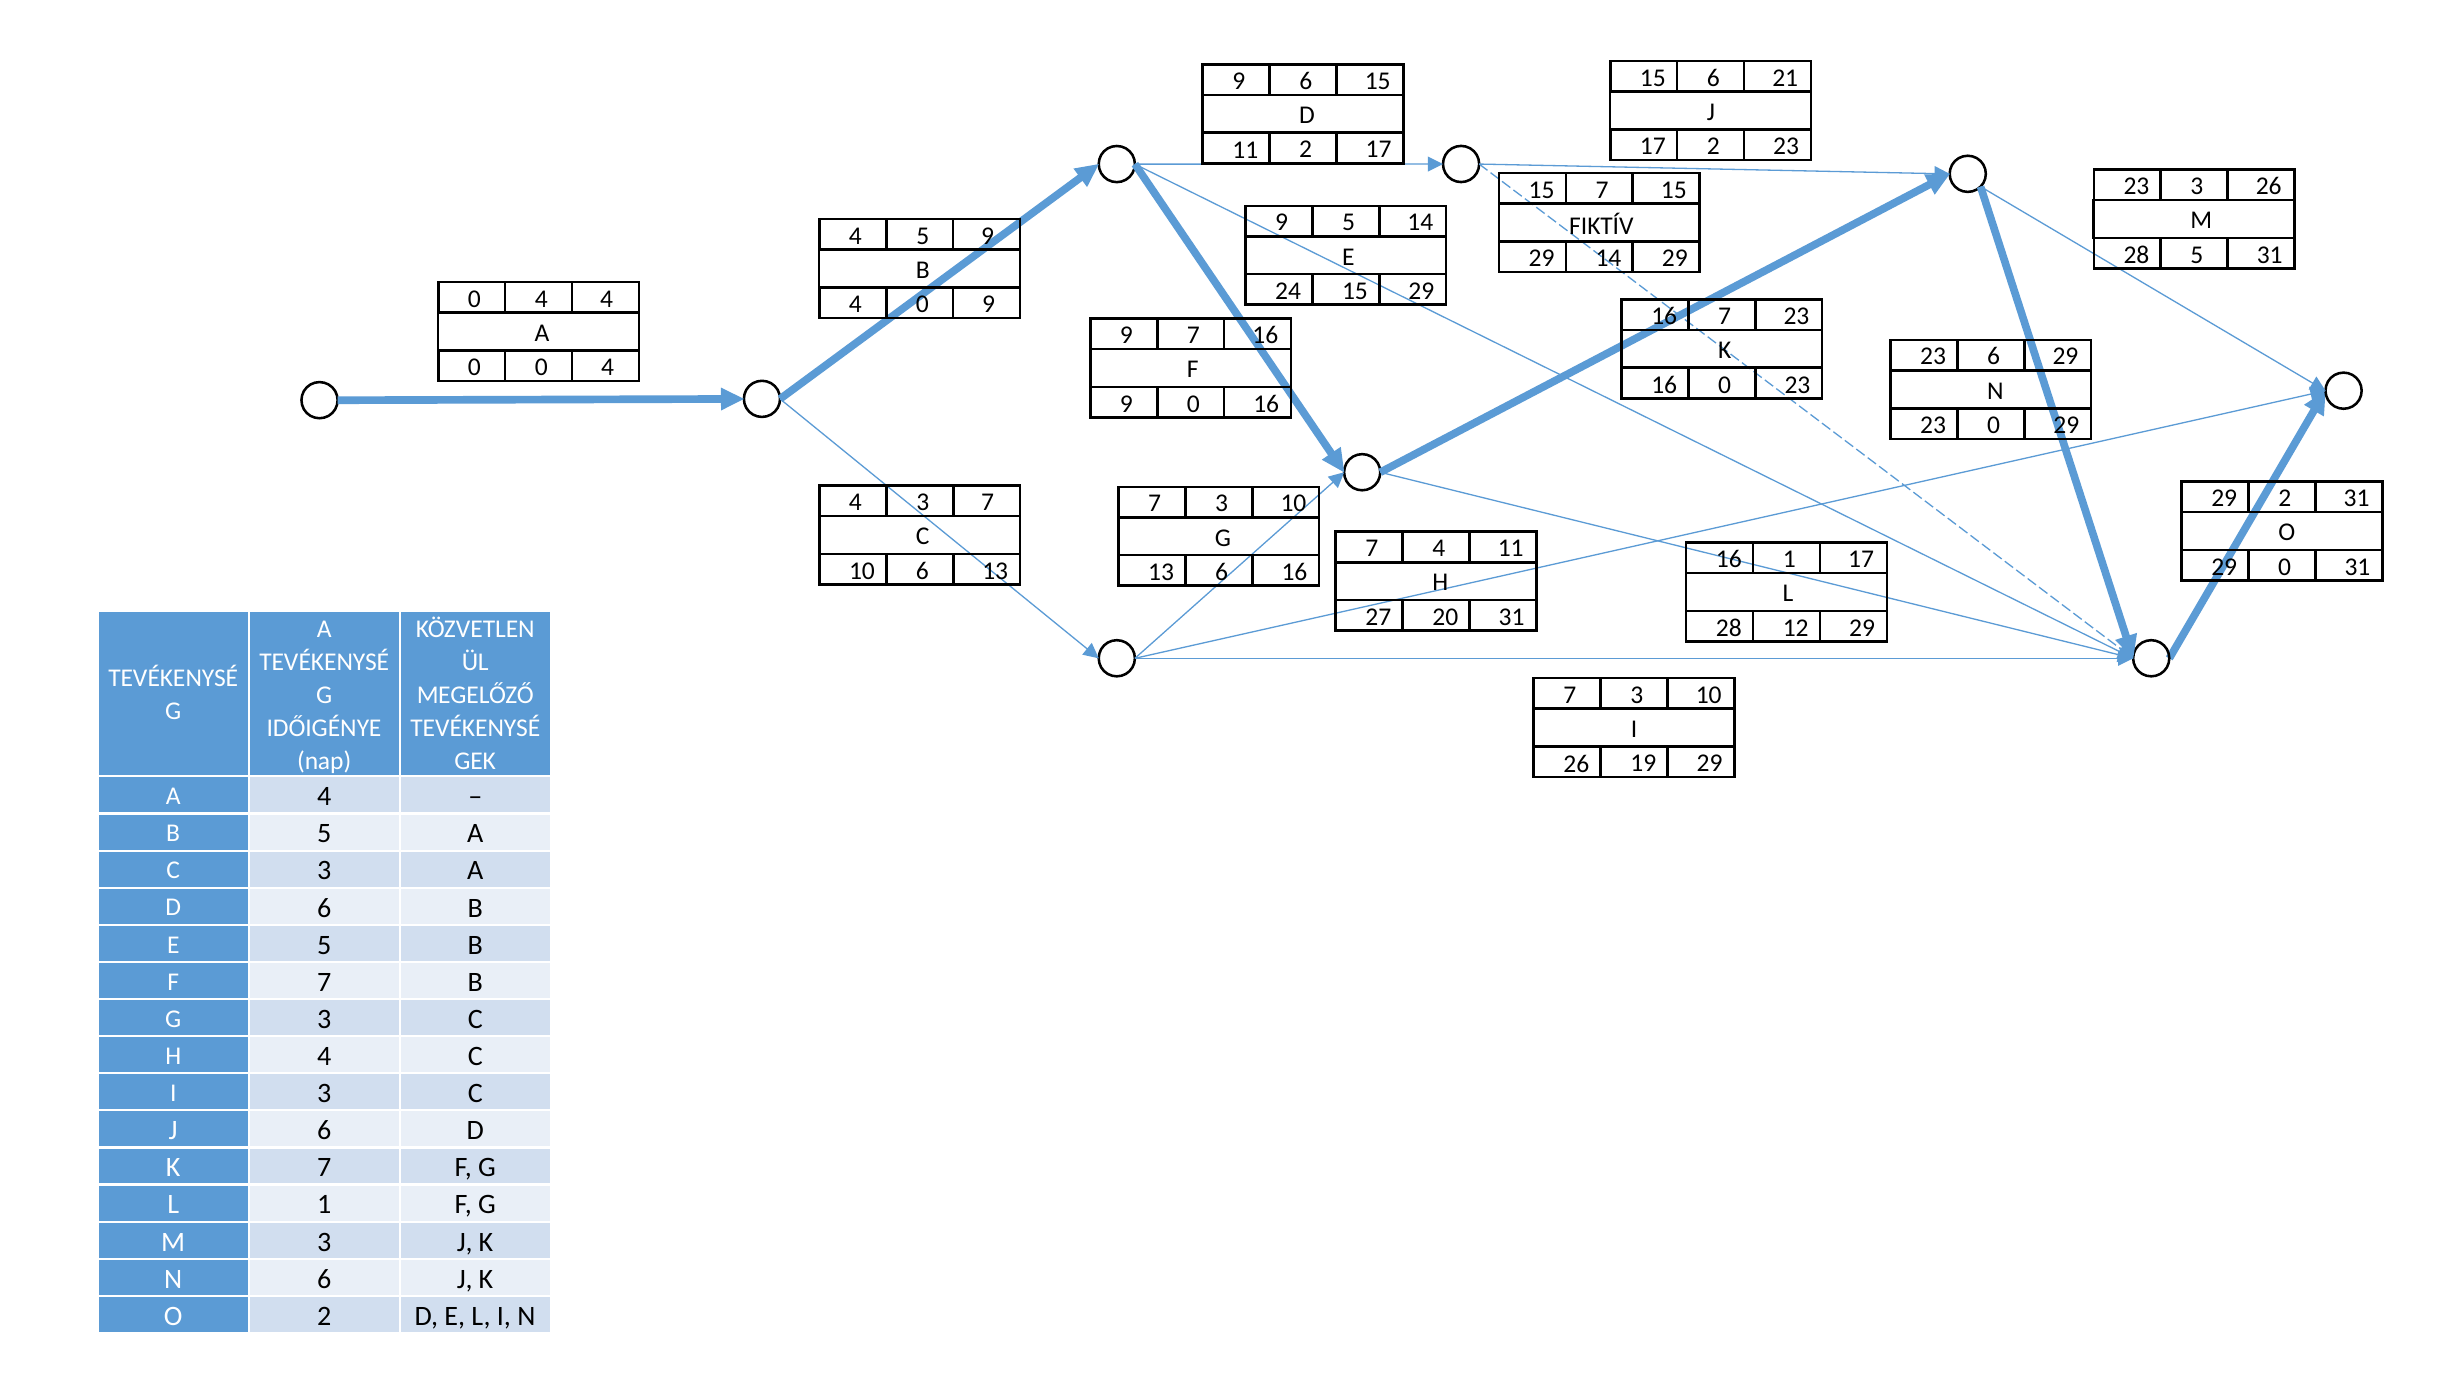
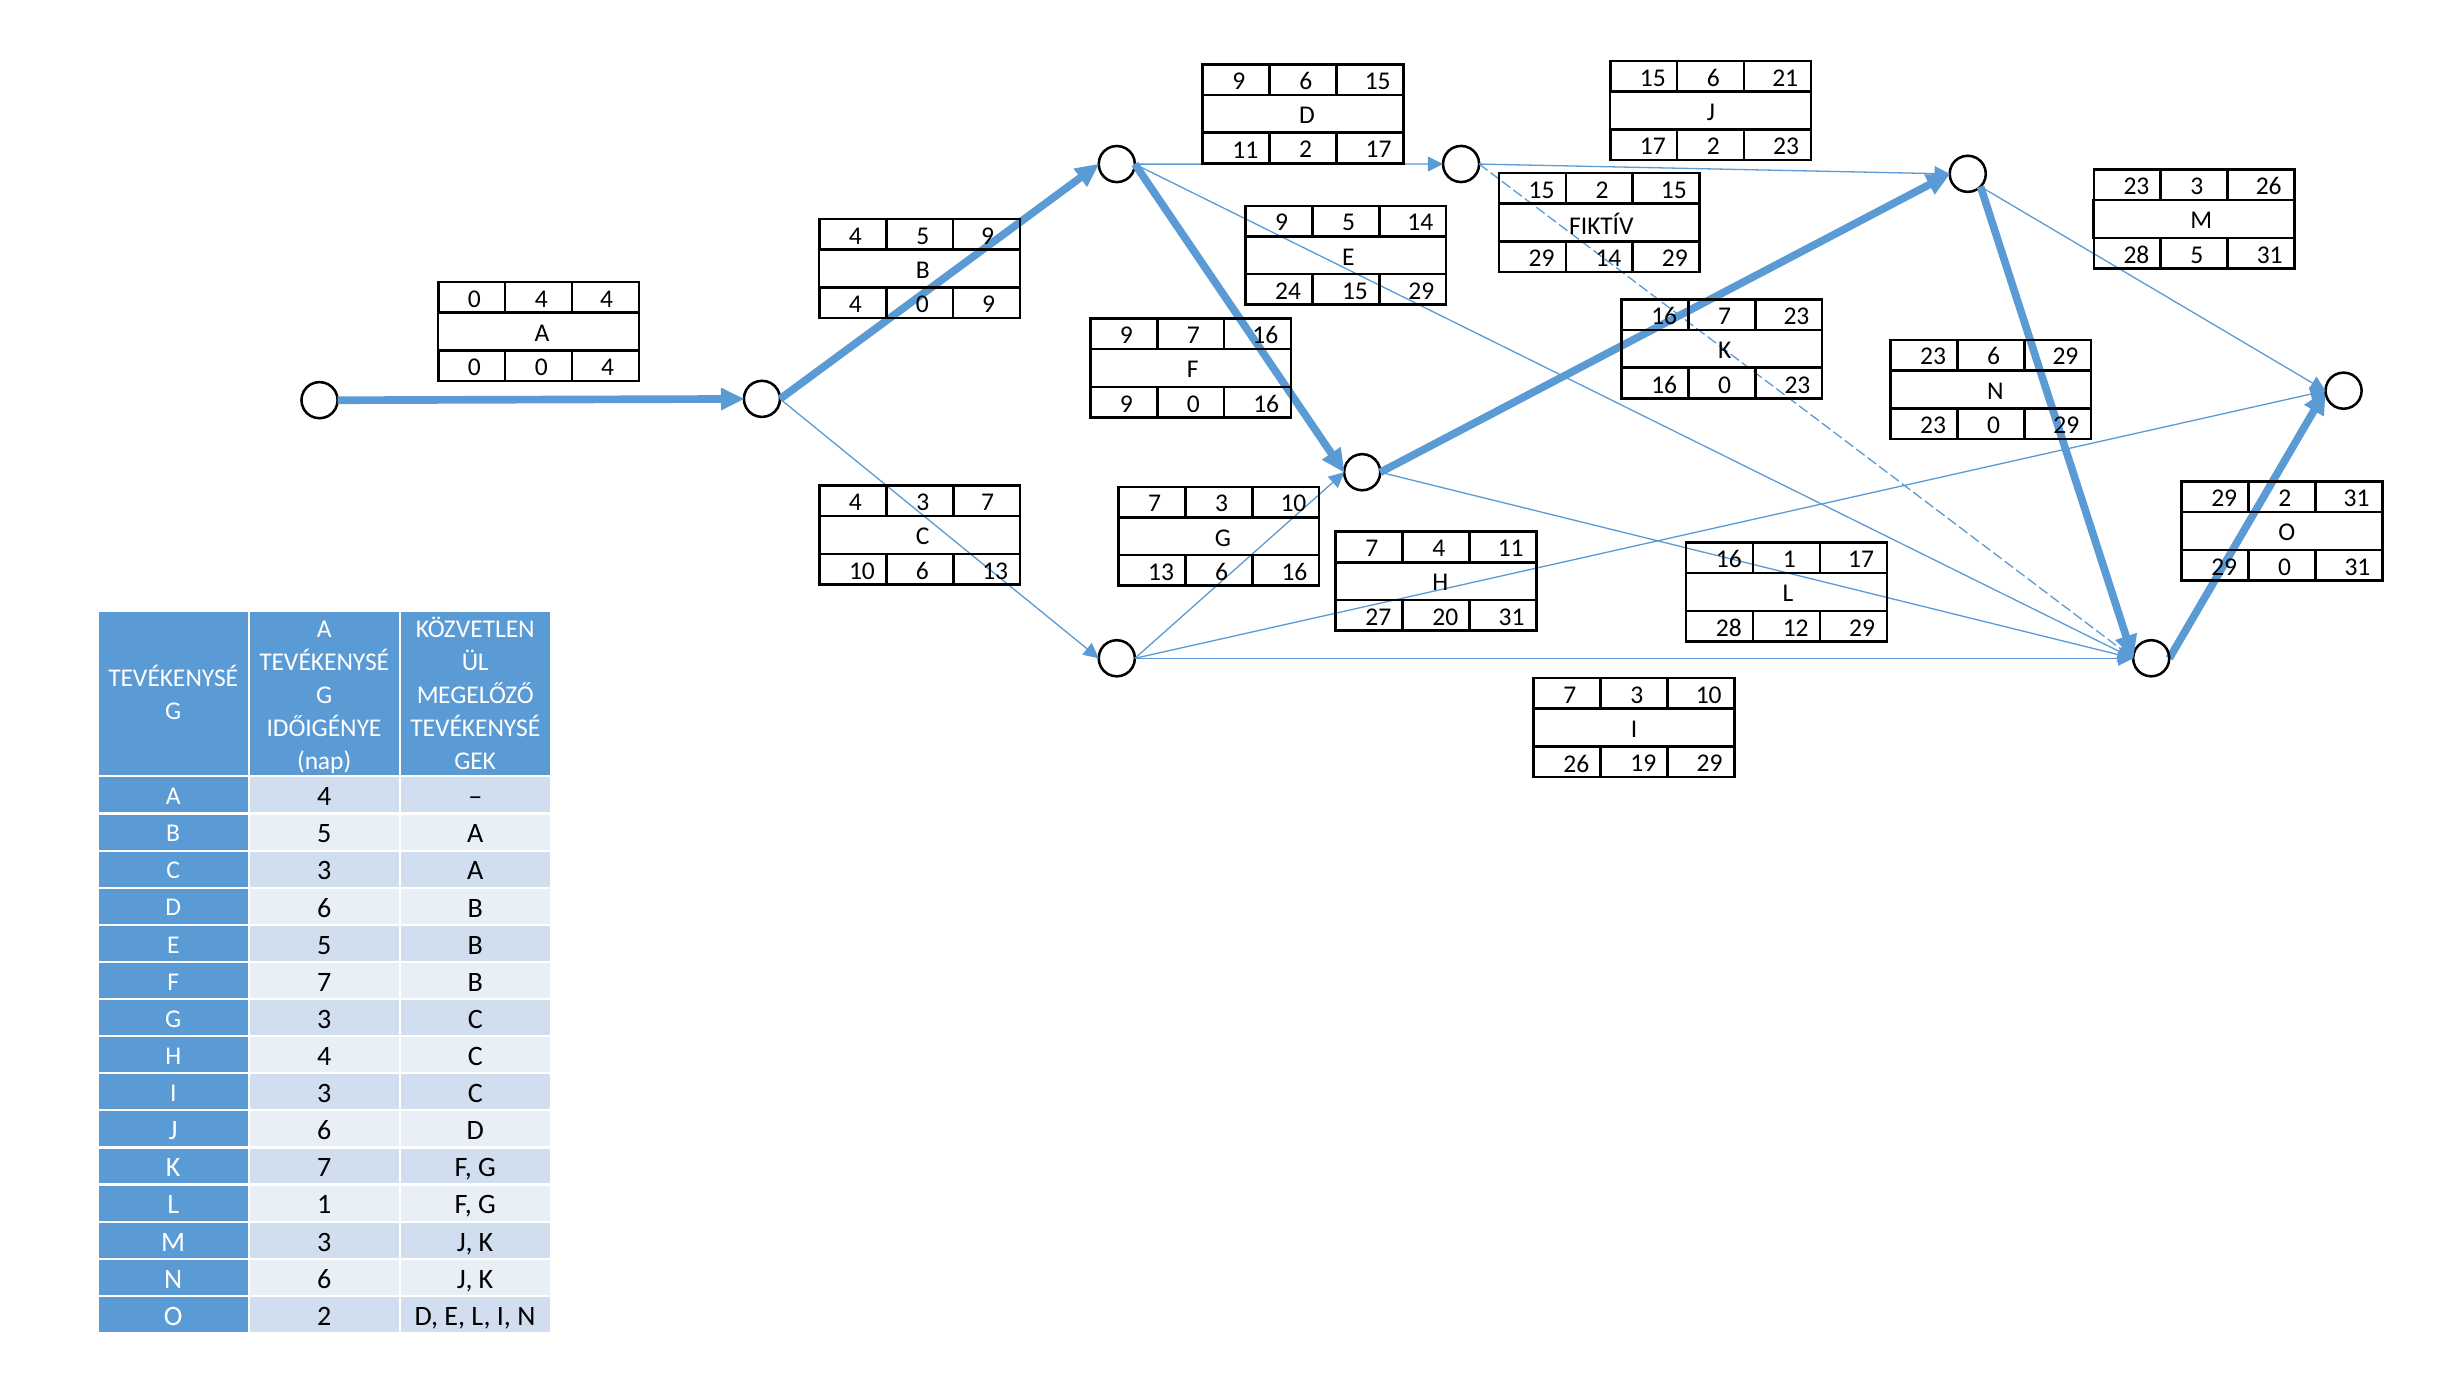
15 7: 7 -> 2 (1602, 190)
